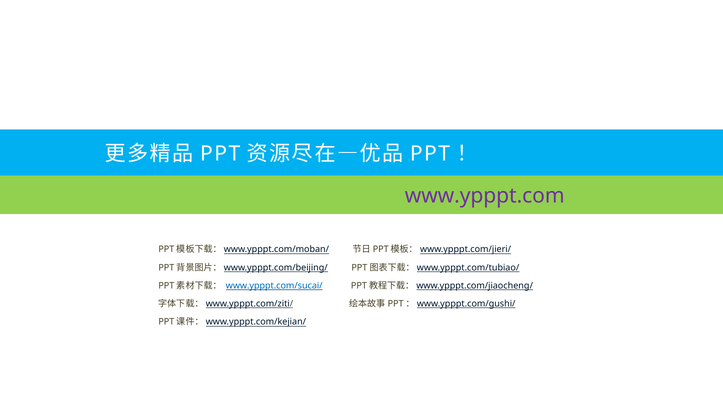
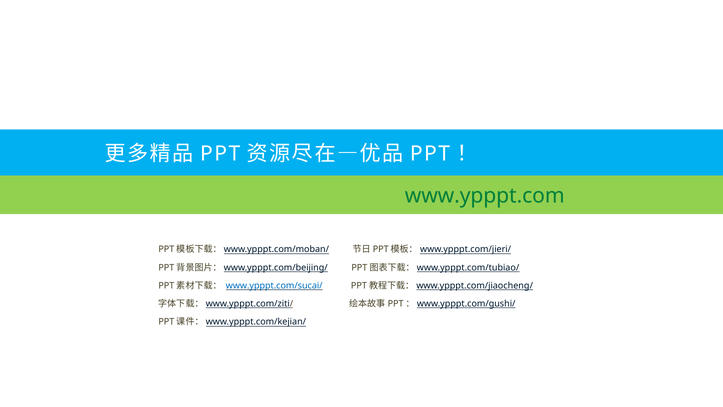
www.ypppt.com colour: purple -> green (485, 196)
